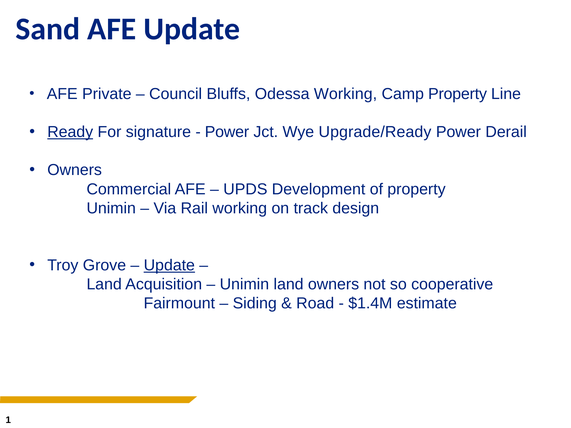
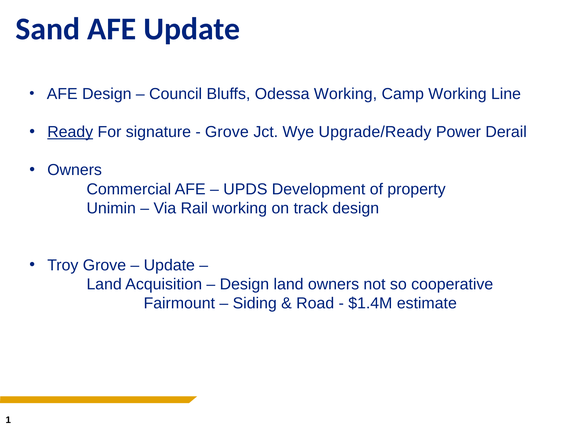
AFE Private: Private -> Design (107, 94)
Camp Property: Property -> Working (457, 94)
Power: Power -> Grove (227, 132)
Update underline: present -> none (169, 265)
Unimin: Unimin -> Design (244, 284)
